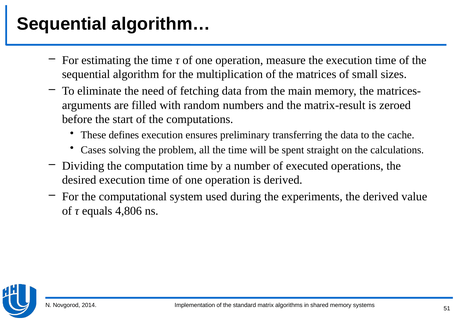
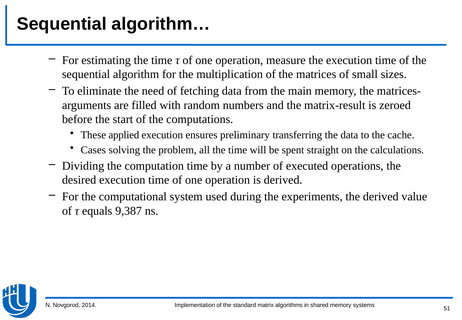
defines: defines -> applied (124, 135)
4,806: 4,806 -> 9,387 (129, 211)
